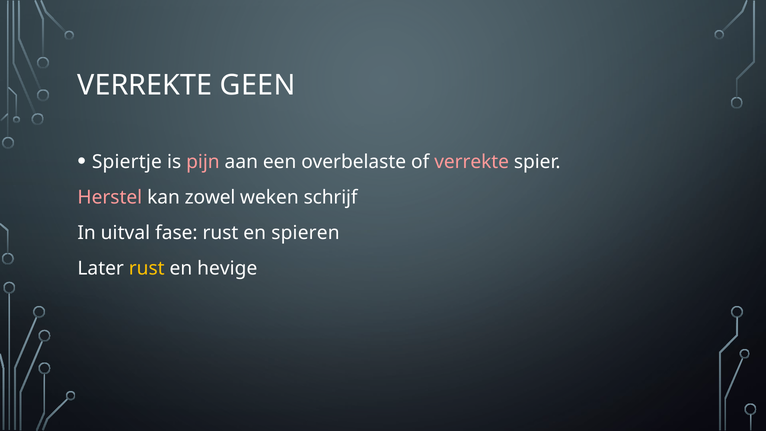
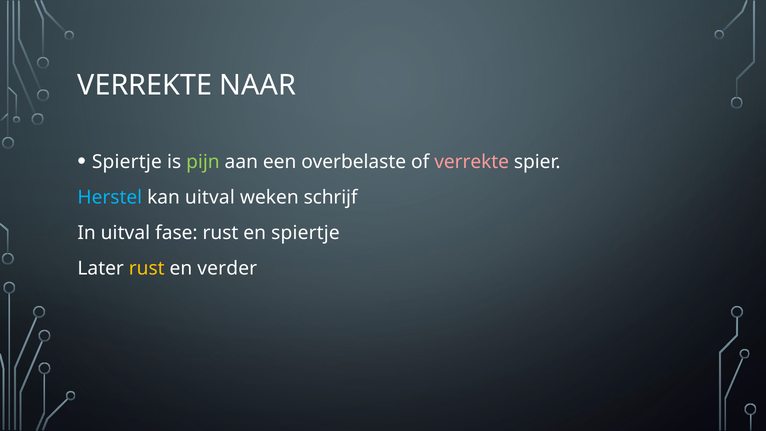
GEEN: GEEN -> NAAR (258, 85)
pijn colour: pink -> light green (203, 162)
Herstel colour: pink -> light blue (110, 197)
kan zowel: zowel -> uitval (210, 197)
en spieren: spieren -> spiertje (305, 233)
hevige: hevige -> verder (227, 268)
